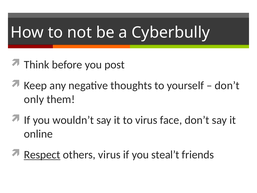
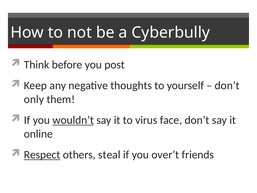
wouldn’t underline: none -> present (73, 120)
others virus: virus -> steal (109, 155)
steal’t: steal’t -> over’t (165, 155)
